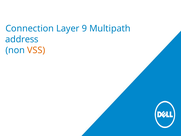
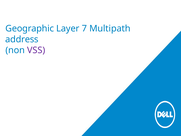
Connection: Connection -> Geographic (30, 28)
9: 9 -> 7 (84, 28)
VSS colour: orange -> purple (36, 50)
